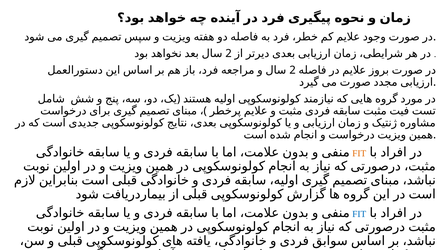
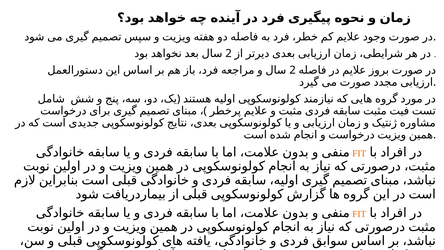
FIT colour: blue -> orange (359, 214)
